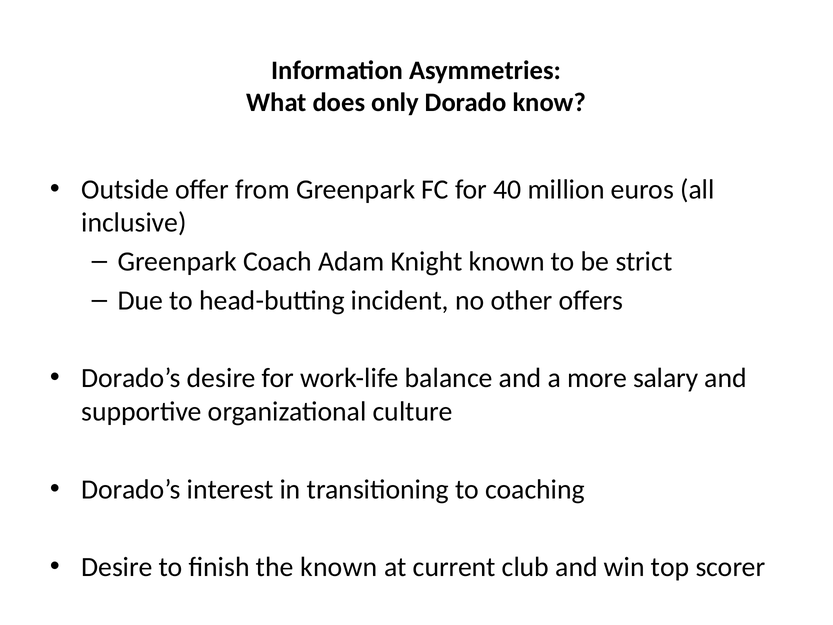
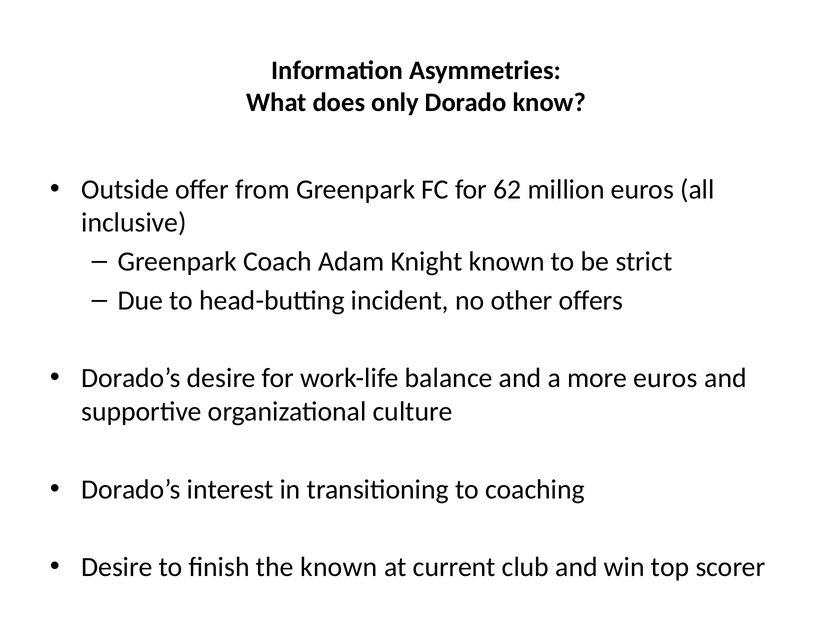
40: 40 -> 62 (507, 189)
more salary: salary -> euros (665, 378)
